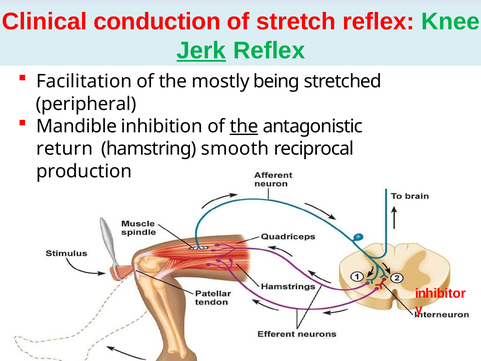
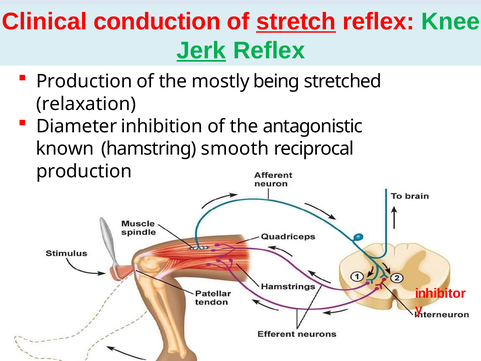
stretch underline: none -> present (296, 22)
Facilitation: Facilitation -> Production (84, 81)
peripheral: peripheral -> relaxation (86, 104)
Mandible: Mandible -> Diameter (77, 126)
the underline: present -> none (244, 126)
return: return -> known (65, 149)
